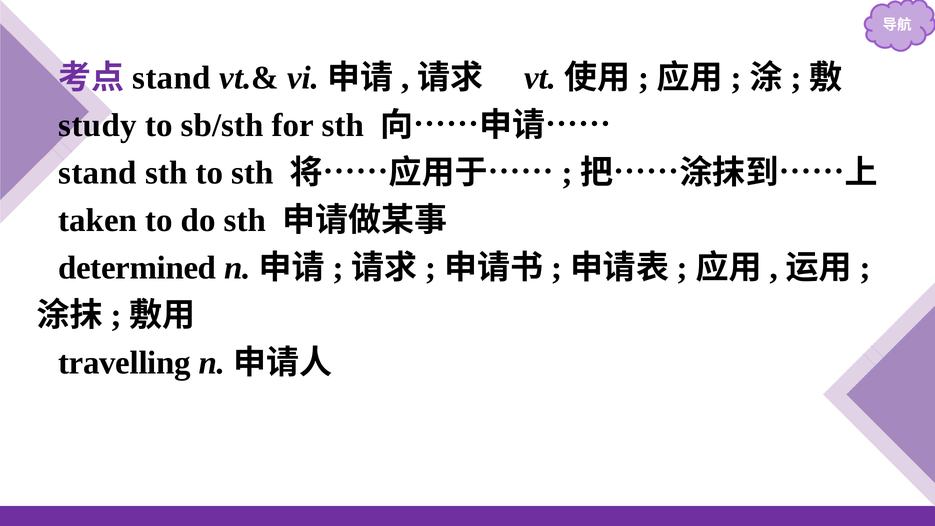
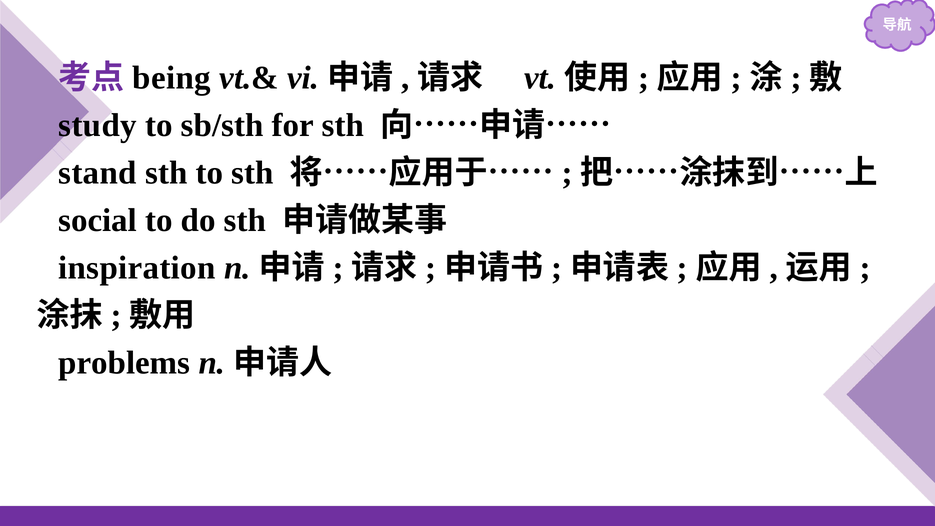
stand: stand -> being (172, 78)
taken: taken -> social (98, 220)
determined: determined -> inspiration (137, 268)
travelling: travelling -> problems (124, 363)
